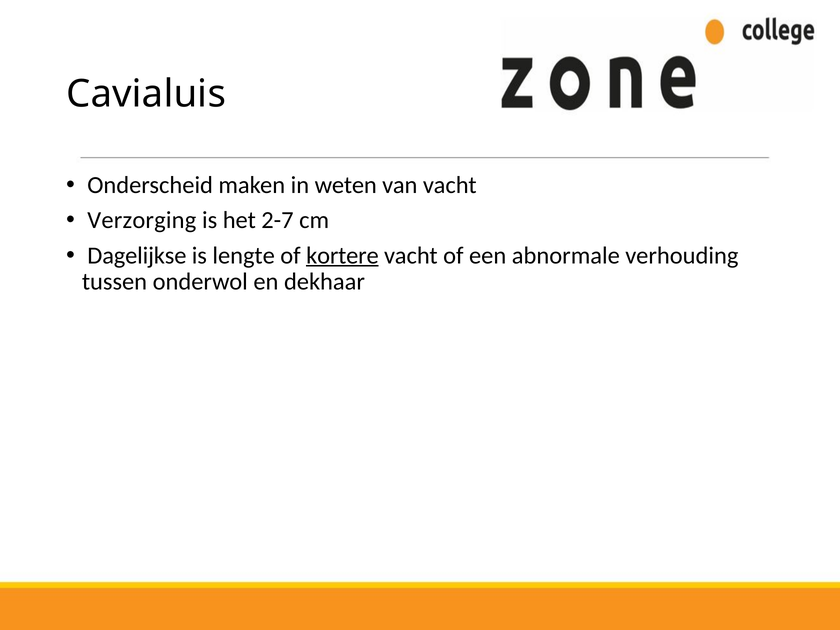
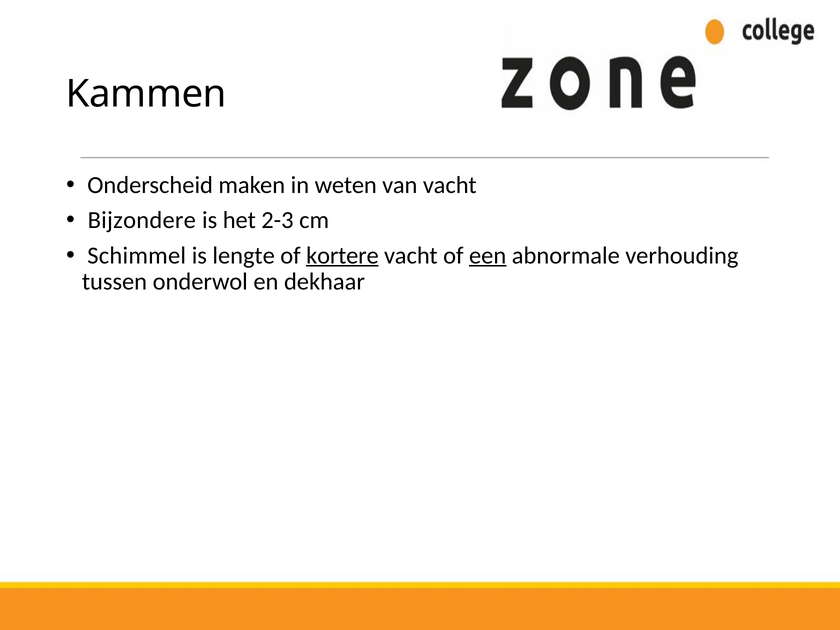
Cavialuis: Cavialuis -> Kammen (146, 94)
Verzorging: Verzorging -> Bijzondere (142, 220)
2-7: 2-7 -> 2-3 (277, 220)
Dagelijkse: Dagelijkse -> Schimmel (137, 255)
een underline: none -> present (488, 255)
